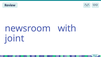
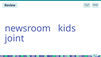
with: with -> kids (67, 28)
